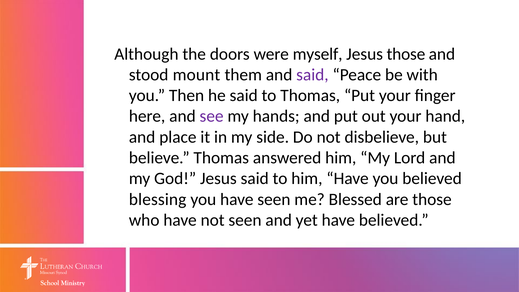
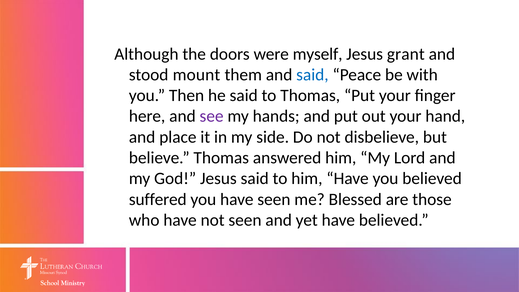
Jesus those: those -> grant (406, 54)
said colour: purple -> blue (312, 75)
blessing: blessing -> suffered (158, 199)
